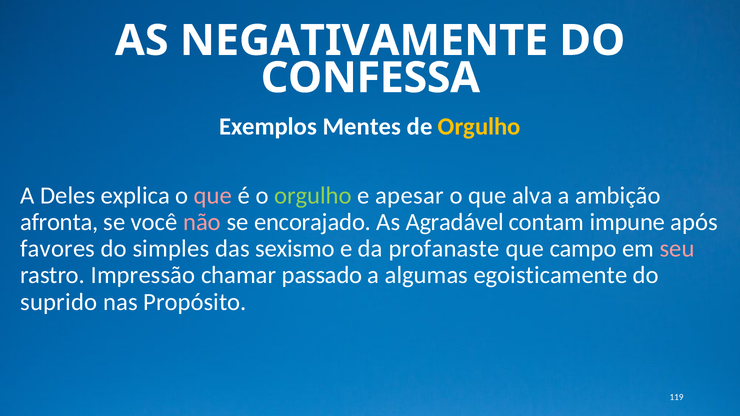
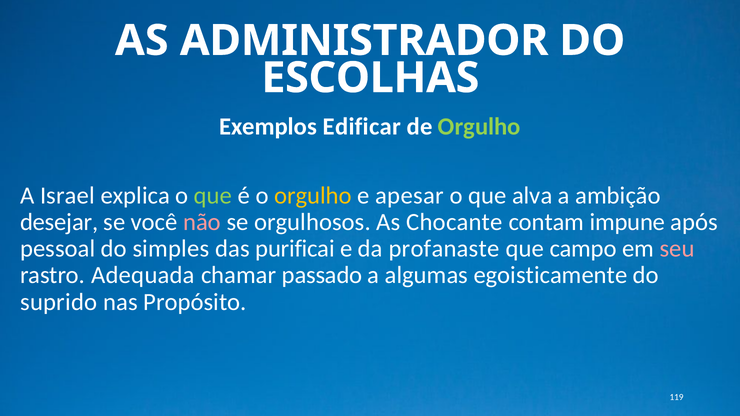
NEGATIVAMENTE: NEGATIVAMENTE -> ADMINISTRADOR (364, 41)
CONFESSA: CONFESSA -> ESCOLHAS (370, 78)
Mentes: Mentes -> Edificar (362, 127)
Orgulho colour: yellow -> light green (479, 127)
Deles: Deles -> Israel (68, 196)
que colour: pink -> light green (213, 196)
orgulho colour: light green -> yellow (313, 196)
afronta: afronta -> desejar (59, 222)
encorajado: encorajado -> orgulhosos (312, 222)
Agradável: Agradável -> Chocante (454, 222)
favores: favores -> pessoal (58, 249)
sexismo: sexismo -> purificai (295, 249)
Impressão: Impressão -> Adequada (143, 275)
